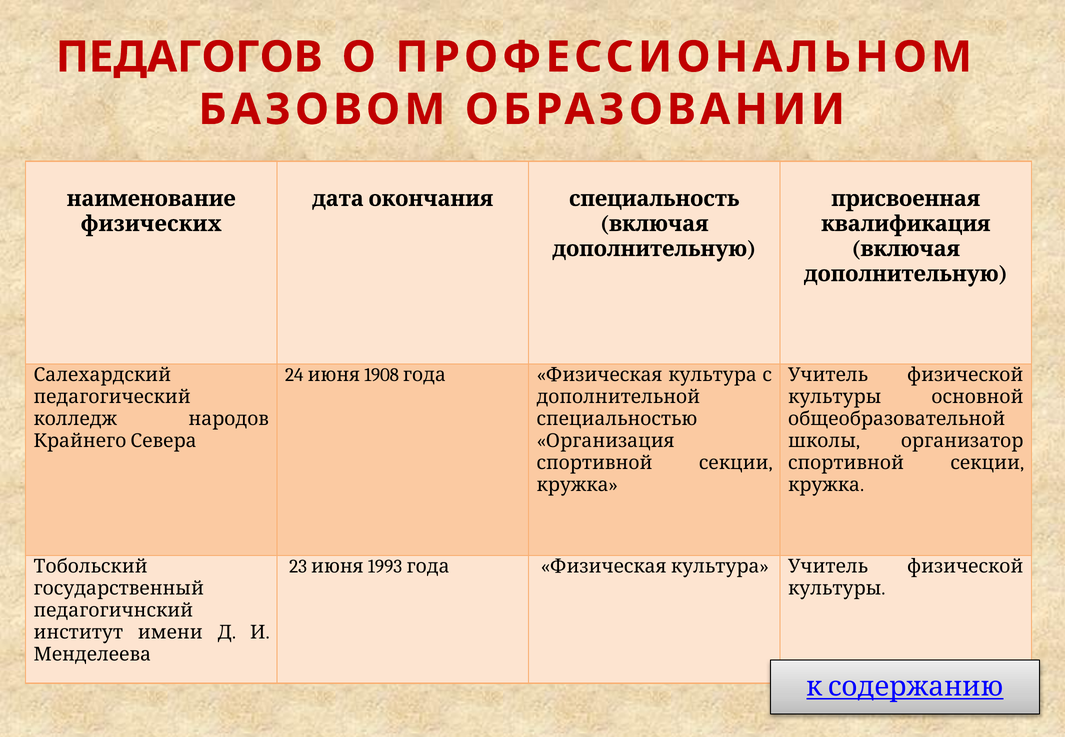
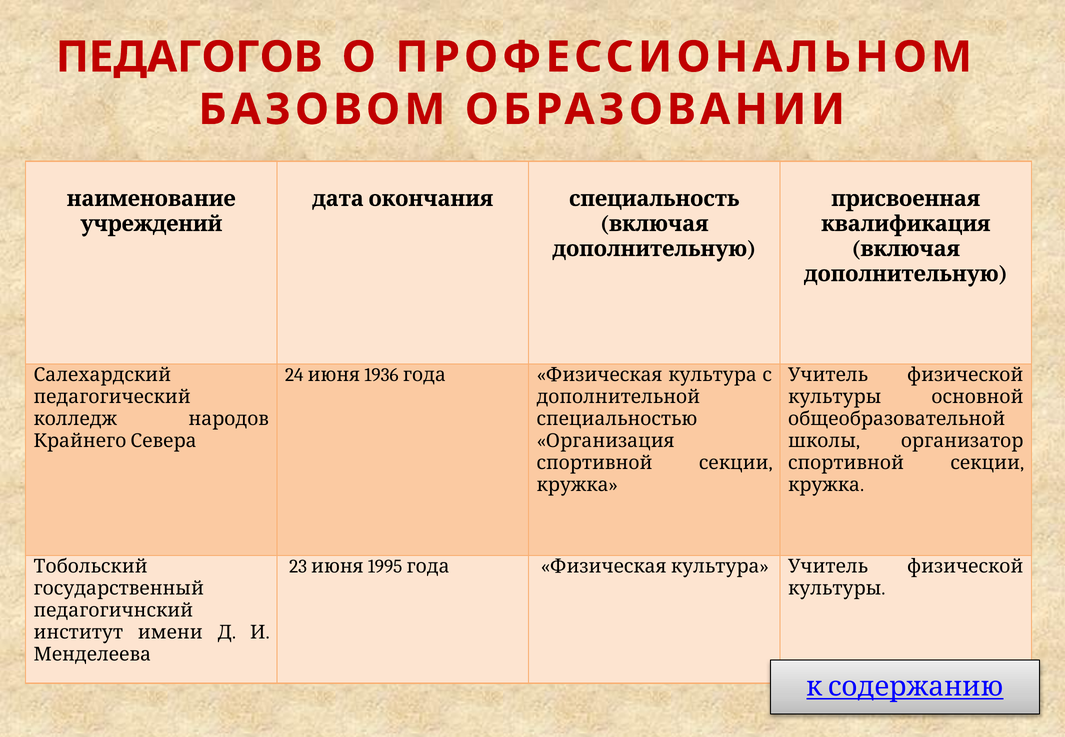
физических: физических -> учреждений (151, 224)
1908: 1908 -> 1936 (382, 375)
1993: 1993 -> 1995 (385, 567)
